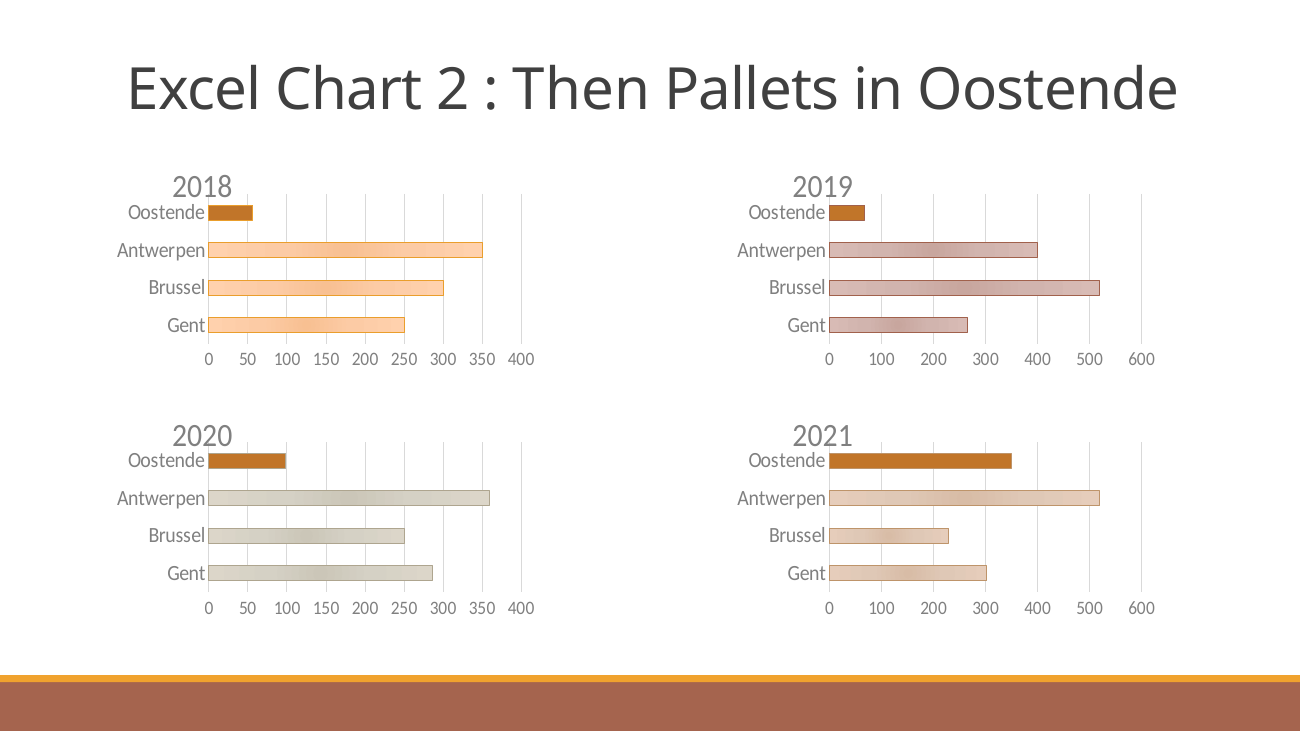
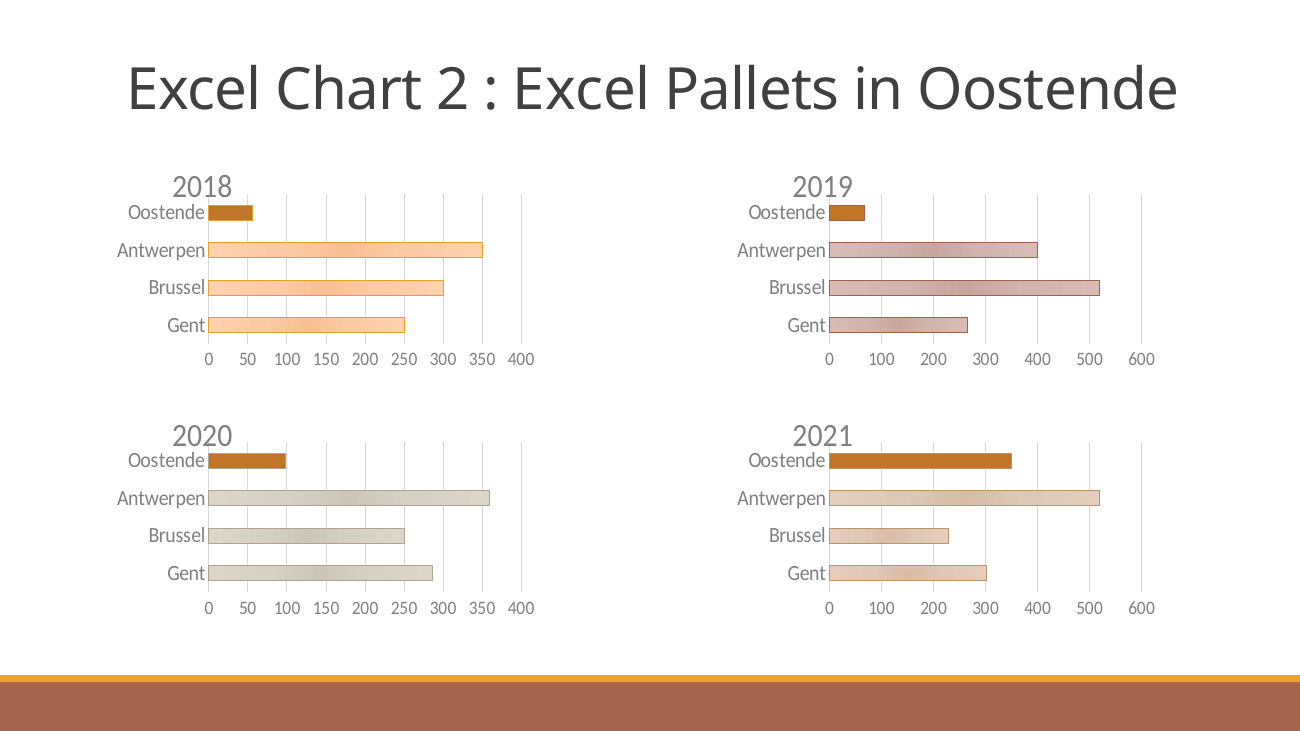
Then: Then -> Excel (582, 91)
